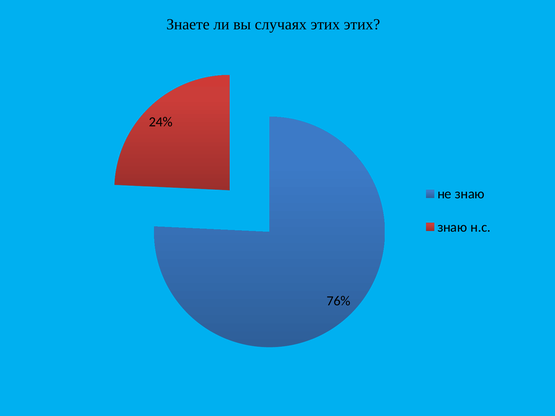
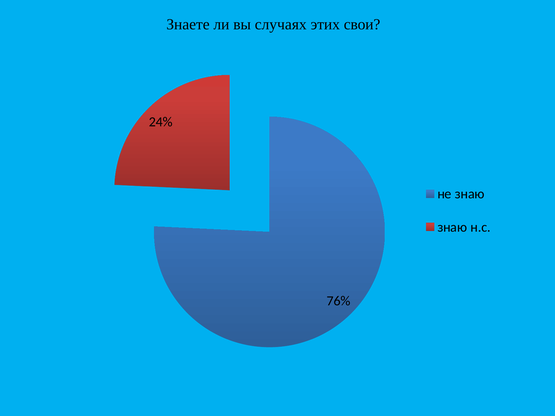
этих этих: этих -> свои (362, 25)
